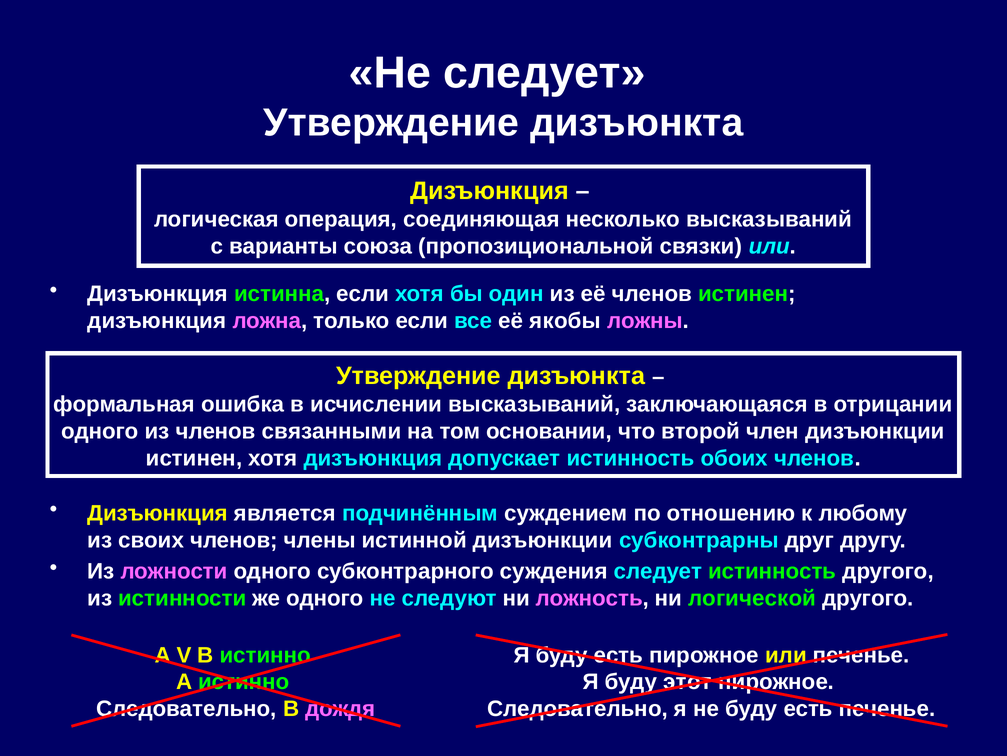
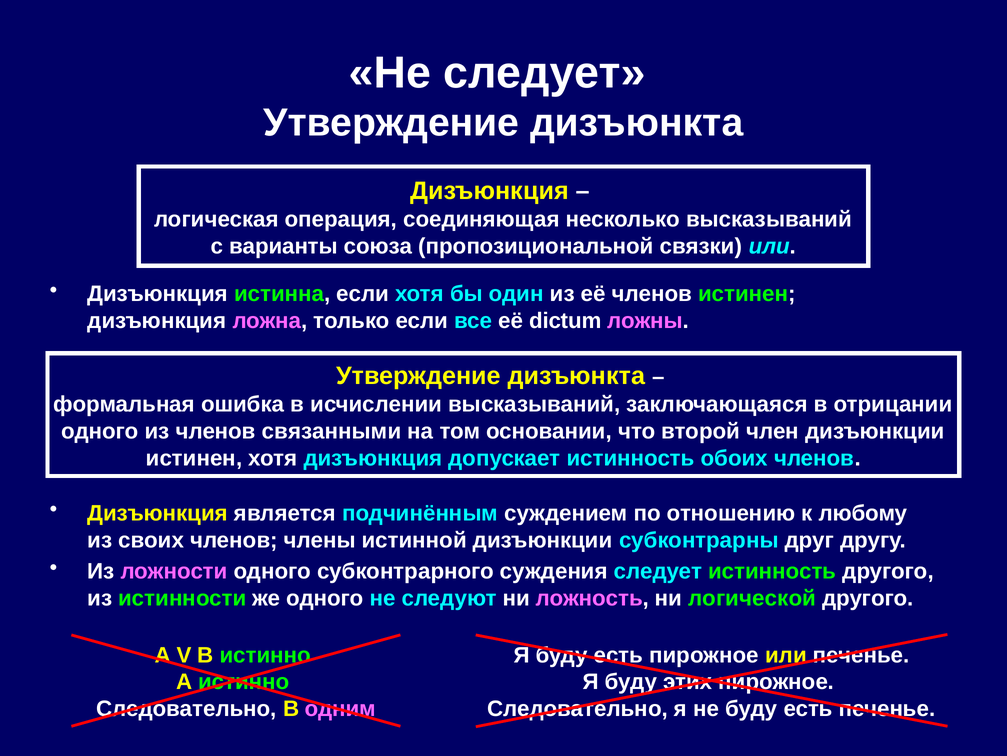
якобы: якобы -> dictum (565, 320)
этот: этот -> этих (688, 681)
дождя: дождя -> одним (340, 708)
